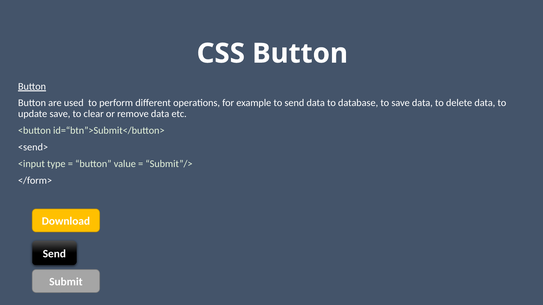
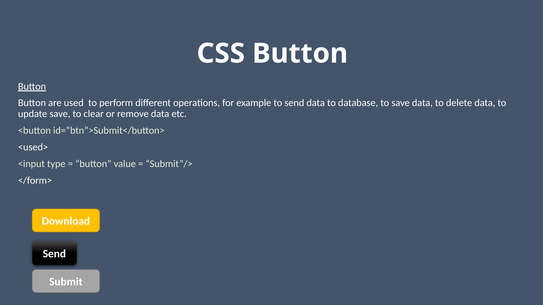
<send>: <send> -> <used> (33, 147)
